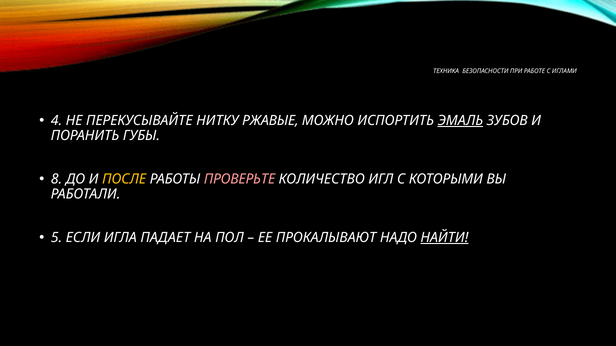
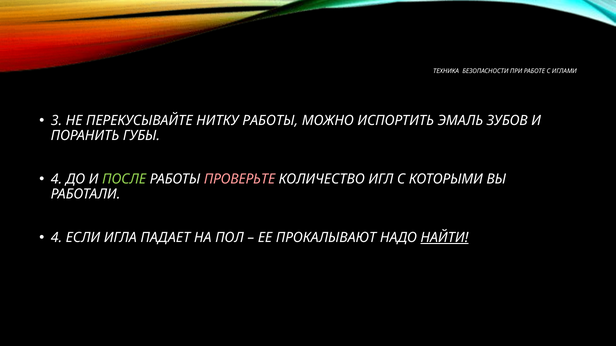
4: 4 -> 3 (56, 121)
НИТКУ РЖАВЫЕ: РЖАВЫЕ -> РАБОТЫ (270, 121)
ЭМАЛЬ underline: present -> none (460, 121)
8: 8 -> 4 (56, 179)
ПОСЛЕ colour: yellow -> light green (124, 179)
5: 5 -> 4 (56, 238)
